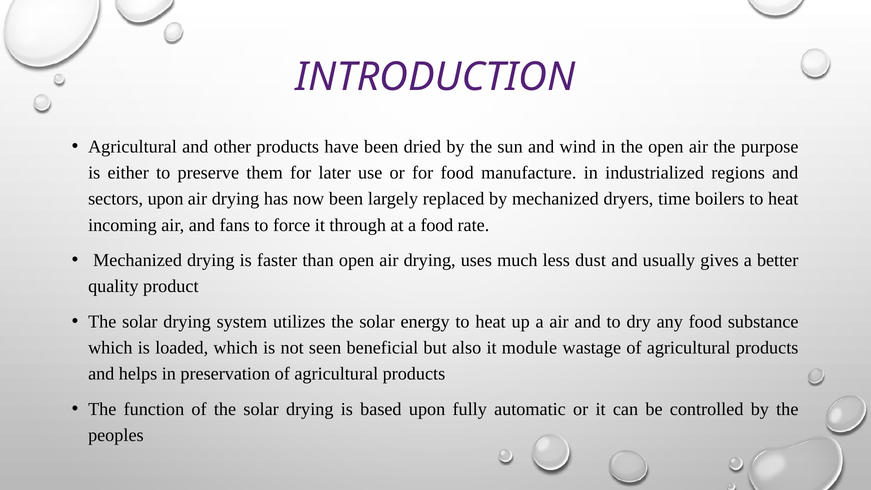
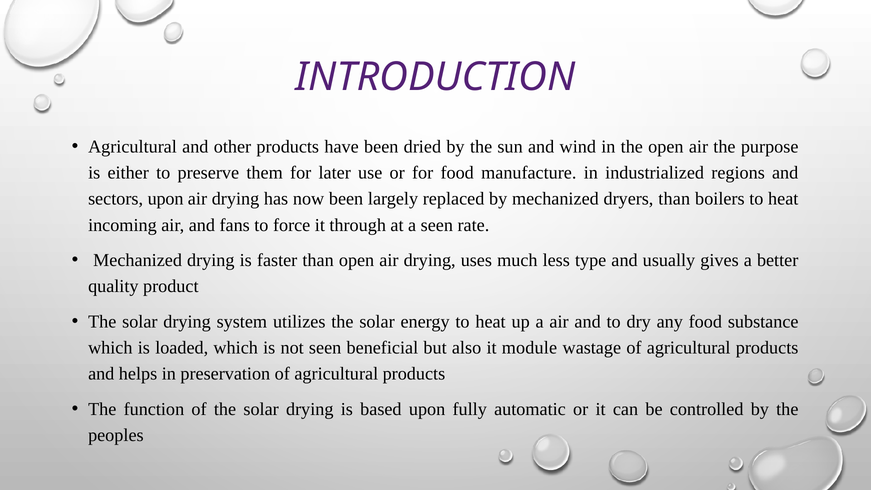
dryers time: time -> than (674, 199)
a food: food -> seen (437, 225)
dust: dust -> type (591, 260)
